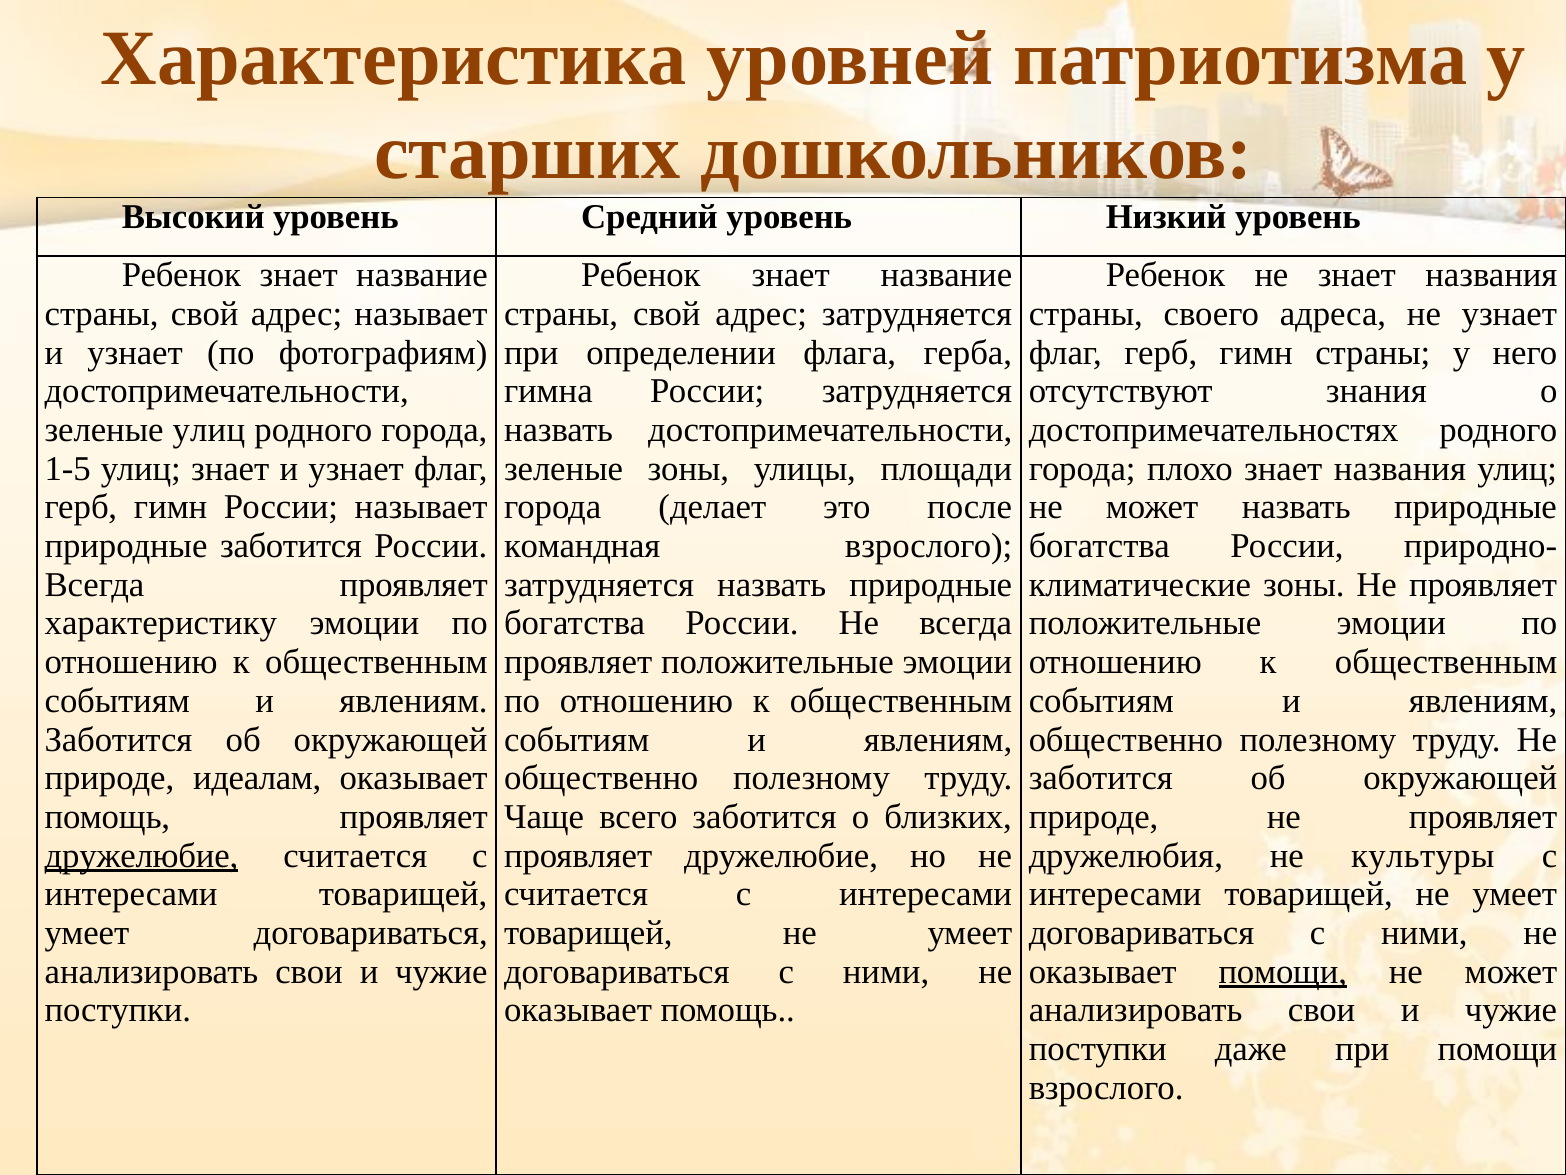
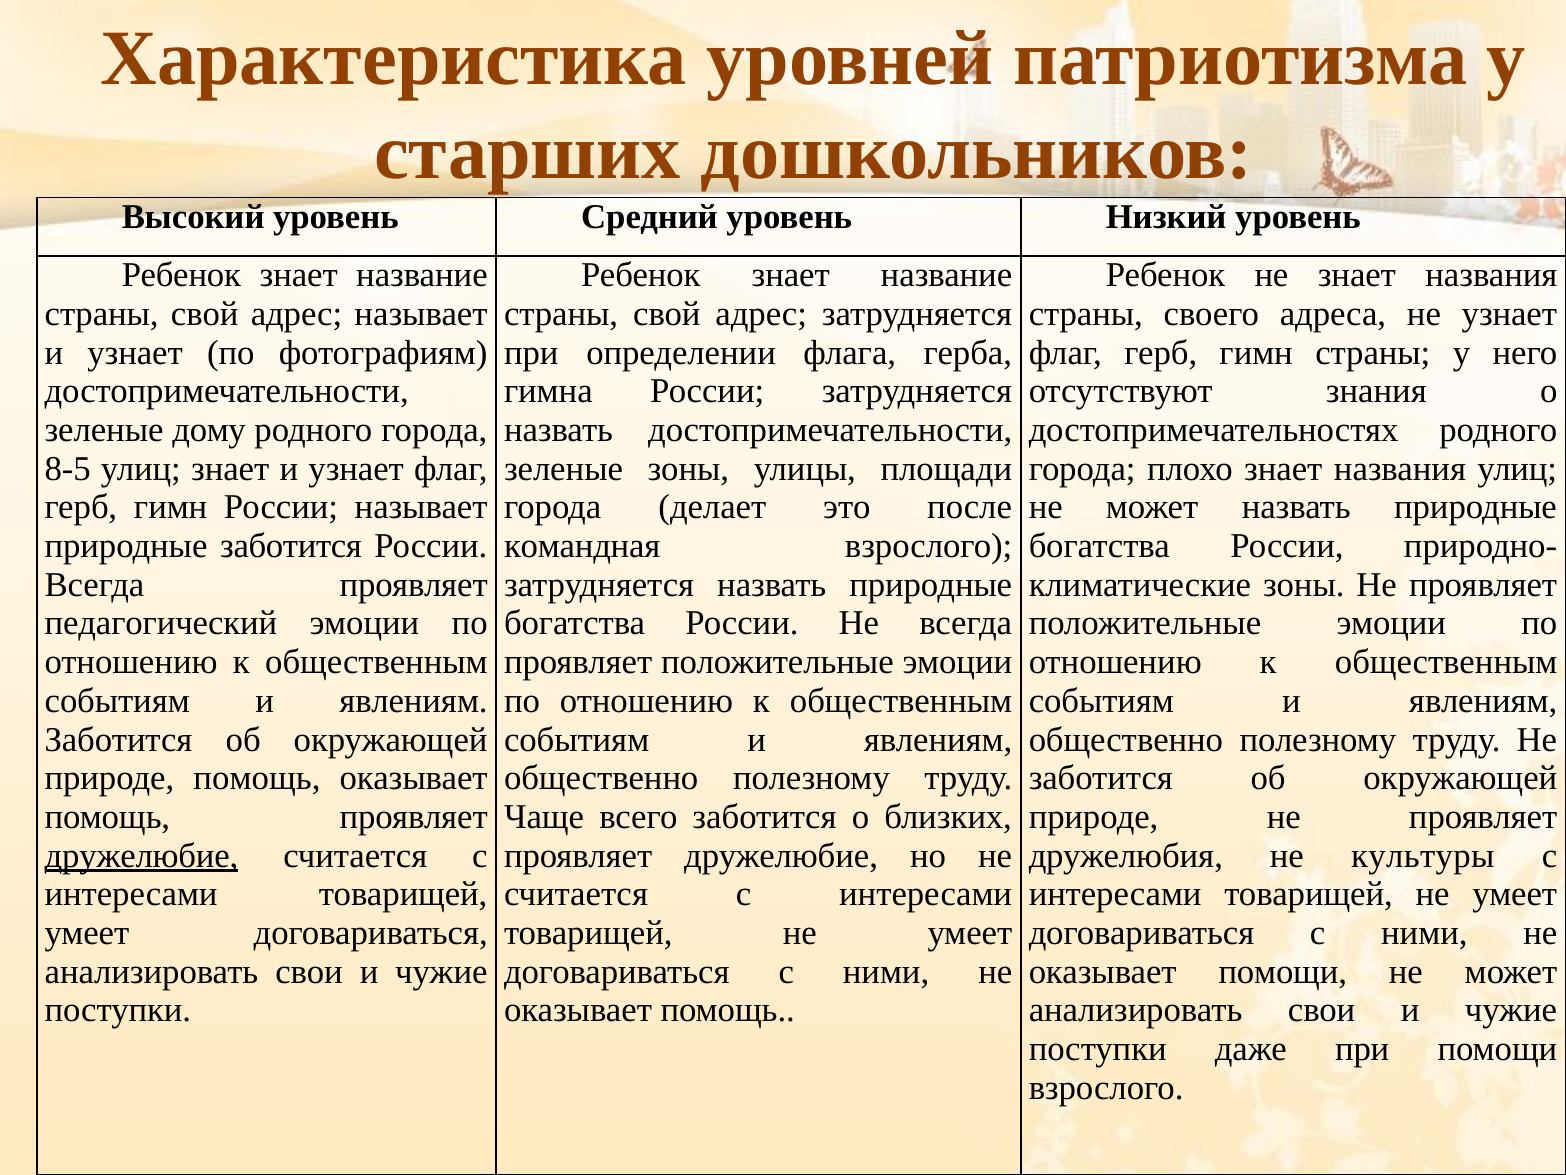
зеленые улиц: улиц -> дому (209, 430)
1-5: 1-5 -> 8-5 (68, 469)
характеристику: характеристику -> педагогический (161, 623)
природе идеалам: идеалам -> помощь (257, 778)
помощи underline: present -> none (1283, 971)
